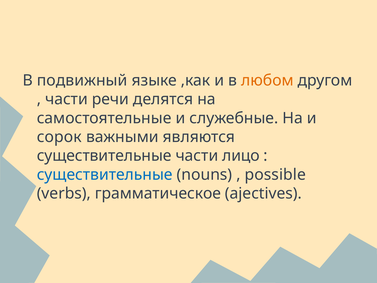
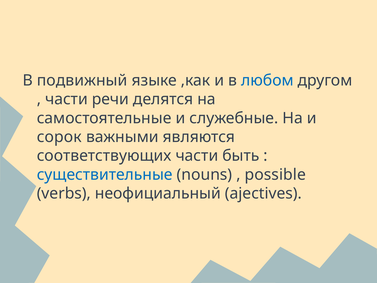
любом colour: orange -> blue (267, 80)
существительные: существительные -> соответствующих (104, 156)
лицо: лицо -> быть (241, 156)
грамматическое: грамматическое -> неофициальный (158, 193)
